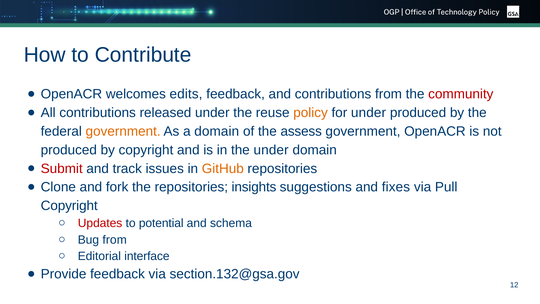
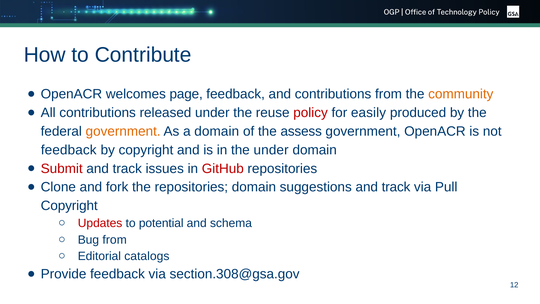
edits: edits -> page (186, 94)
community colour: red -> orange (461, 94)
policy colour: orange -> red (311, 113)
for under: under -> easily (369, 113)
produced: produced -> feedback (69, 150)
GitHub colour: orange -> red (223, 168)
repositories insights: insights -> domain (254, 187)
suggestions and fixes: fixes -> track (396, 187)
interface: interface -> catalogs (147, 256)
section.132@gsa.gov: section.132@gsa.gov -> section.308@gsa.gov (235, 274)
